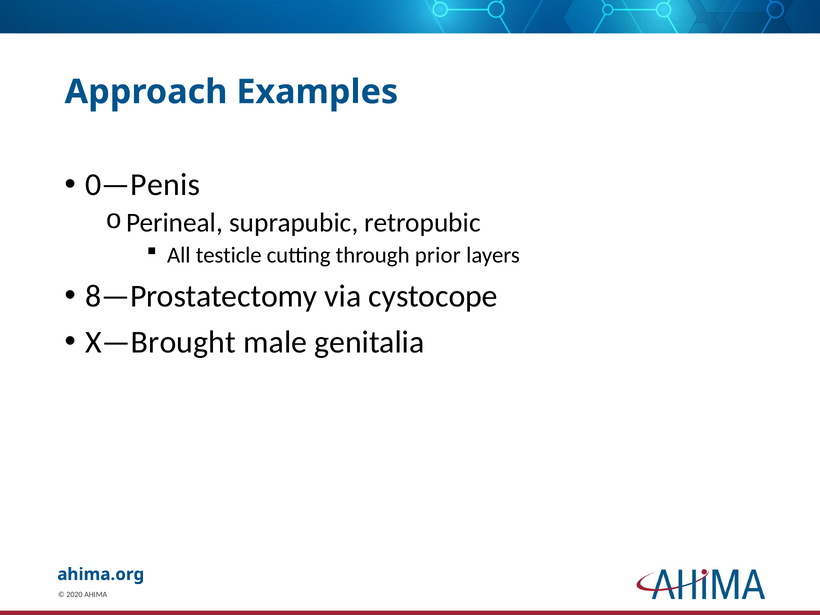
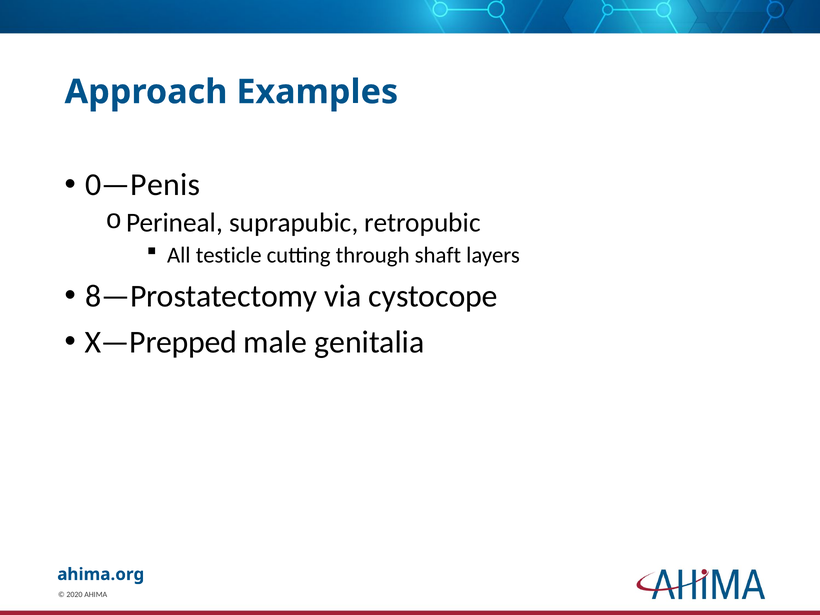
prior: prior -> shaft (438, 255)
X—Brought: X—Brought -> X—Prepped (161, 342)
